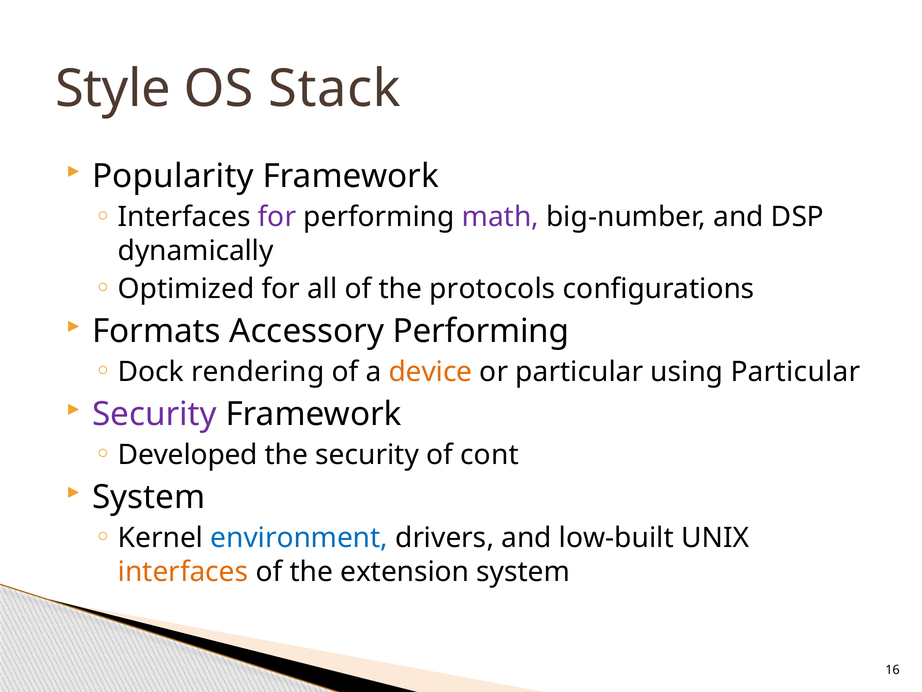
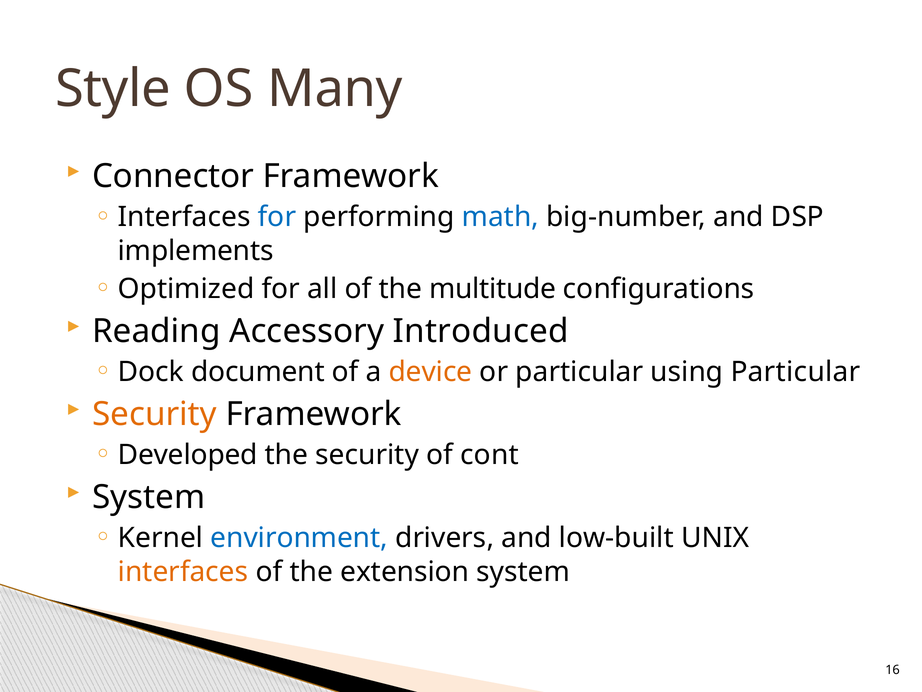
Stack: Stack -> Many (335, 89)
Popularity: Popularity -> Connector (173, 176)
for colour: purple -> blue (277, 217)
math colour: purple -> blue (500, 217)
dynamically: dynamically -> implements (196, 251)
protocols: protocols -> multitude (493, 289)
Formats: Formats -> Reading (156, 331)
Accessory Performing: Performing -> Introduced (481, 331)
rendering: rendering -> document (258, 372)
Security colour: purple -> orange (155, 414)
